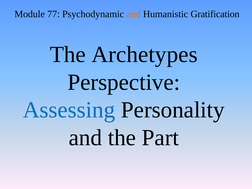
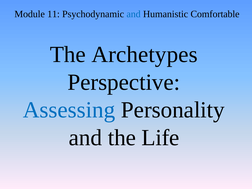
77: 77 -> 11 (54, 14)
and colour: orange -> blue (134, 14)
Gratification: Gratification -> Comfortable (215, 14)
Part: Part -> Life (160, 138)
